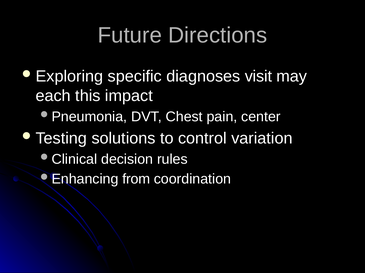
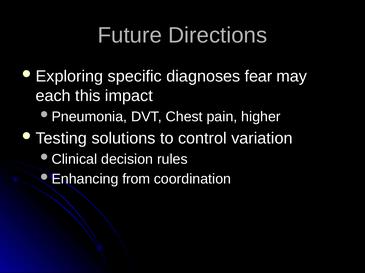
visit: visit -> fear (258, 77)
center: center -> higher (261, 117)
